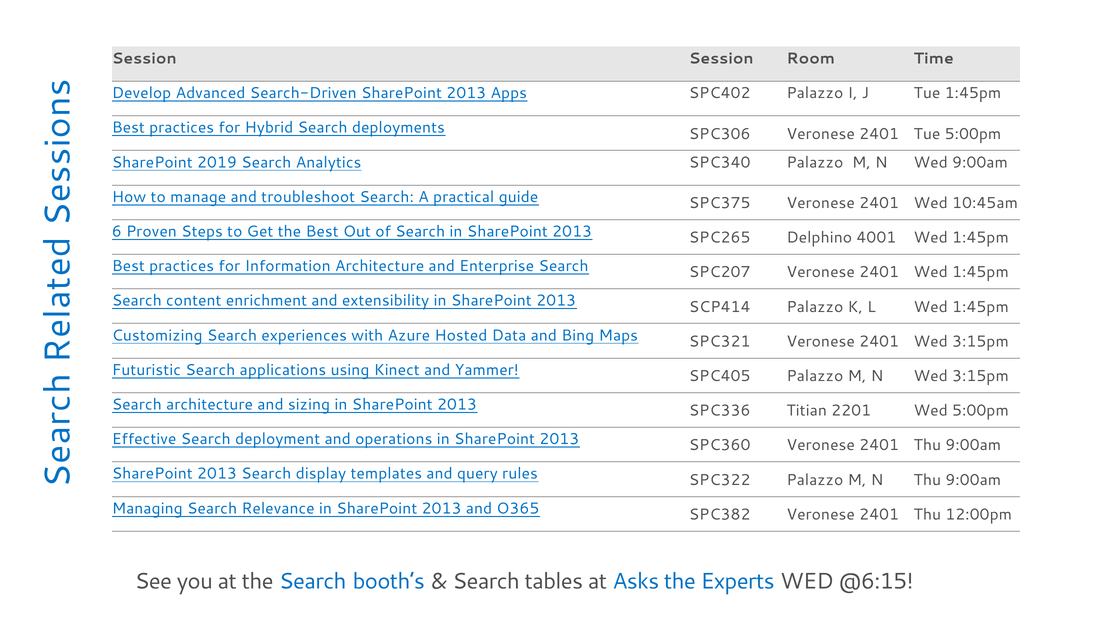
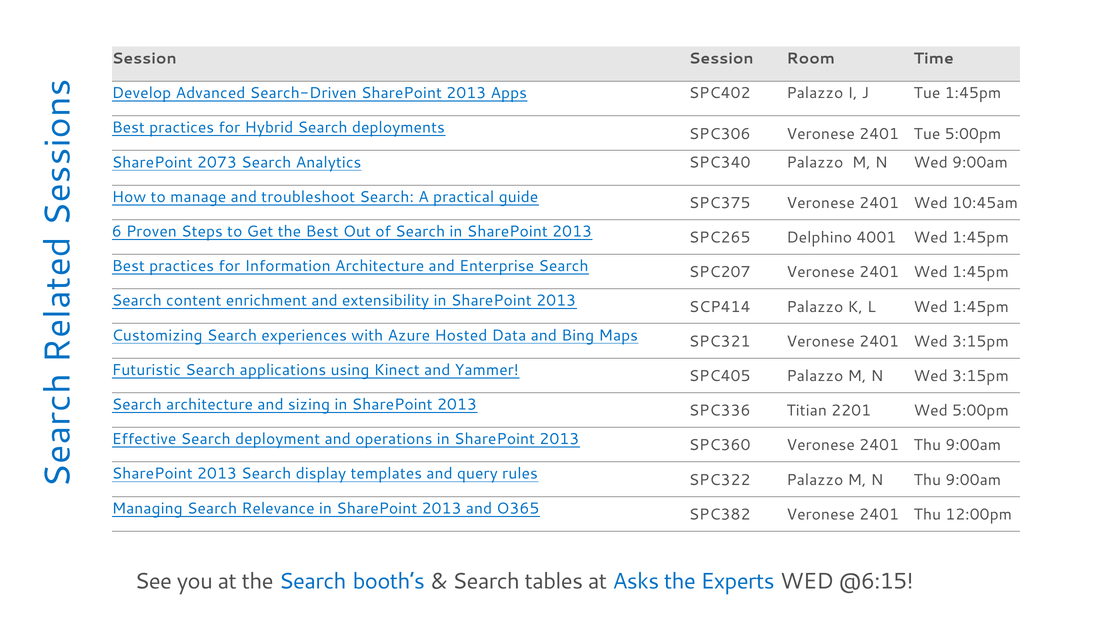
2019: 2019 -> 2073 (217, 162)
